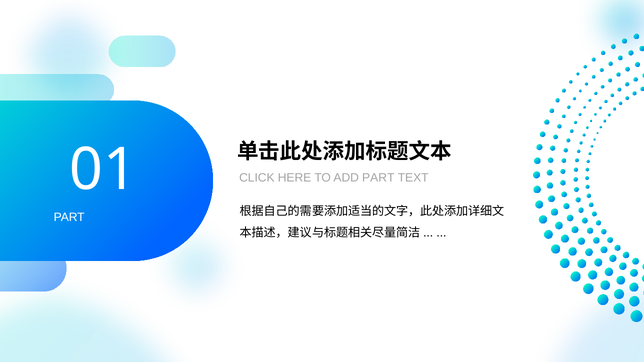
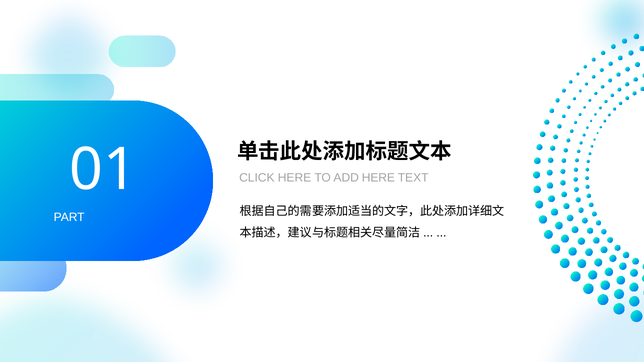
ADD PART: PART -> HERE (378, 178)
